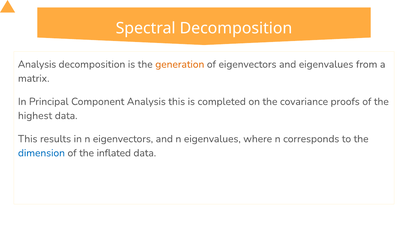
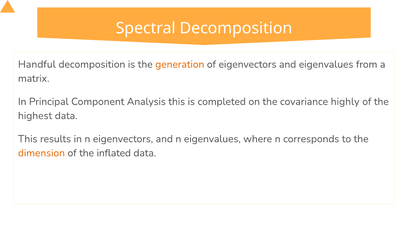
Analysis: Analysis -> Handful (37, 64)
proofs: proofs -> highly (345, 101)
dimension colour: blue -> orange (41, 153)
